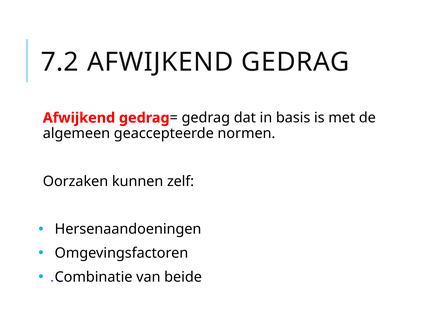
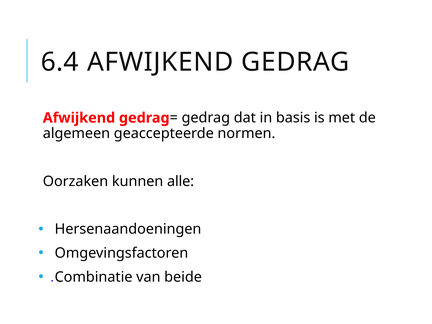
7.2: 7.2 -> 6.4 (60, 62)
zelf: zelf -> alle (181, 181)
